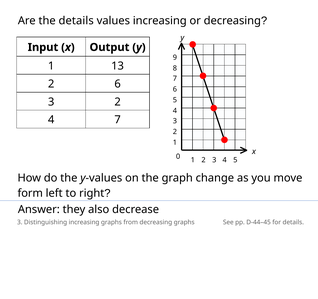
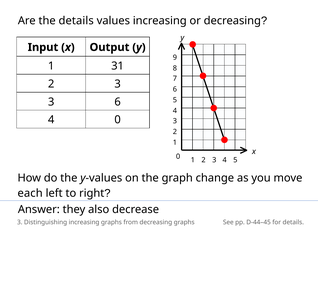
13: 13 -> 31 (118, 66)
6: 6 -> 3 (118, 84)
2: 2 -> 6 (118, 102)
4 7: 7 -> 0 (118, 120)
form: form -> each (30, 193)
